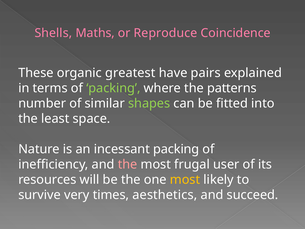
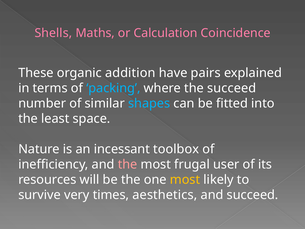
Reproduce: Reproduce -> Calculation (166, 33)
greatest: greatest -> addition (130, 73)
packing colour: light green -> light blue (113, 88)
the patterns: patterns -> succeed (232, 88)
shapes colour: light green -> light blue (149, 103)
incessant packing: packing -> toolbox (176, 149)
